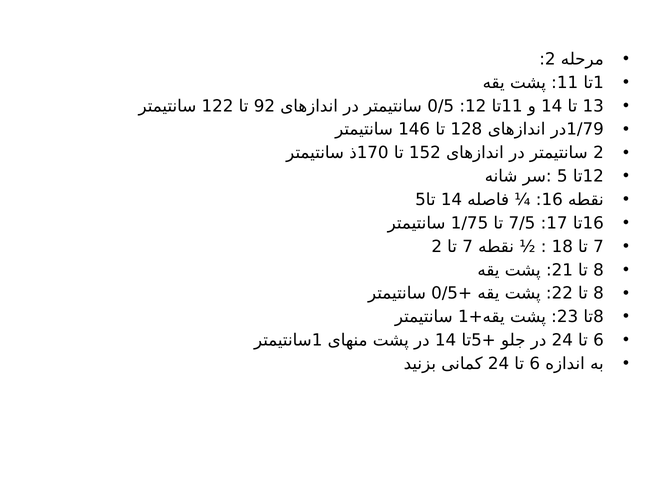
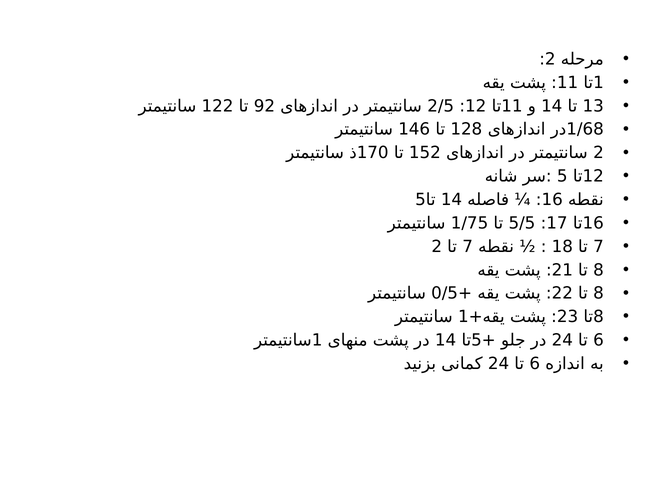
0/5: 0/5 -> 2/5 (441, 106)
1/79: 1/79 -> 1/68 (585, 129)
7/5: 7/5 -> 5/5 (522, 223)
